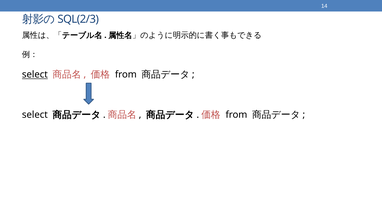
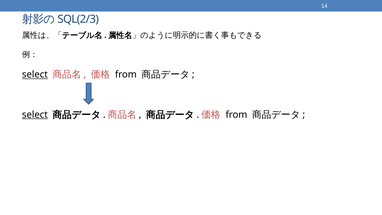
select underline: none -> present (35, 115)
